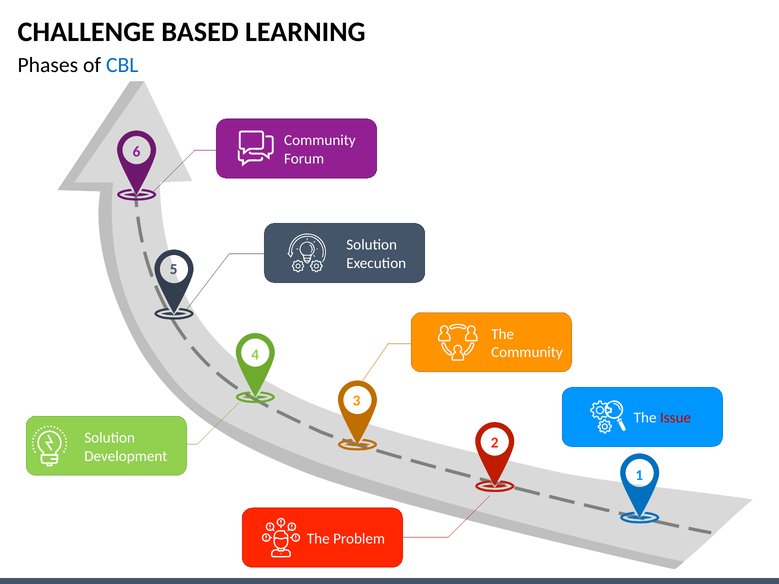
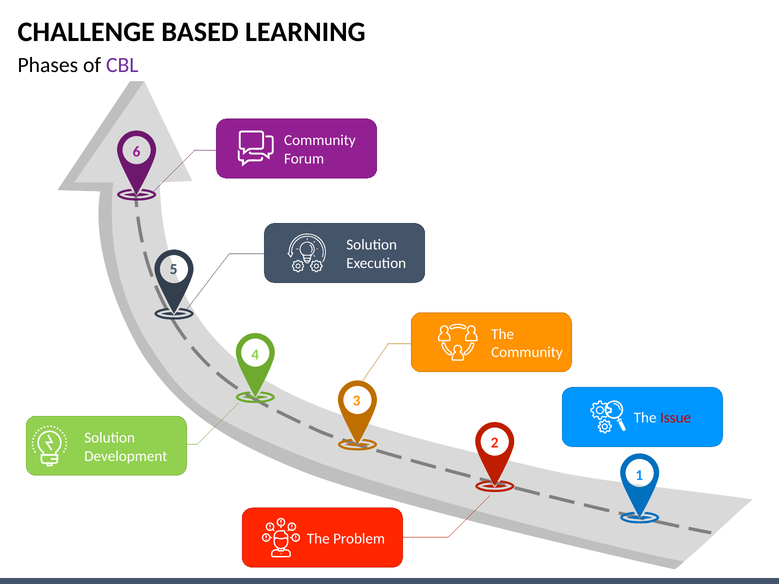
CBL colour: blue -> purple (122, 65)
